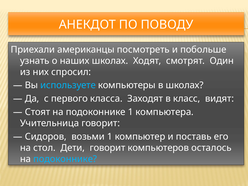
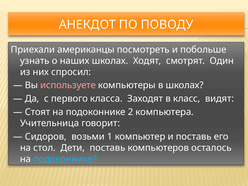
используете colour: light blue -> pink (68, 85)
подоконнике 1: 1 -> 2 (130, 112)
Дети говорит: говорит -> поставь (107, 148)
